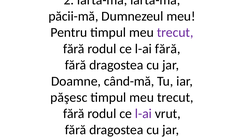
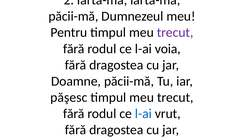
l-ai fără: fără -> voia (168, 49)
Doamne când-mă: când-mă -> păcii-mă (129, 81)
l-ai colour: purple -> blue (143, 114)
